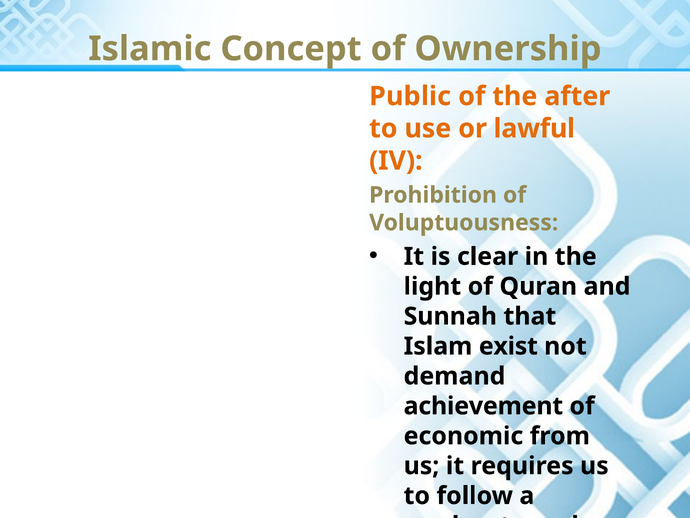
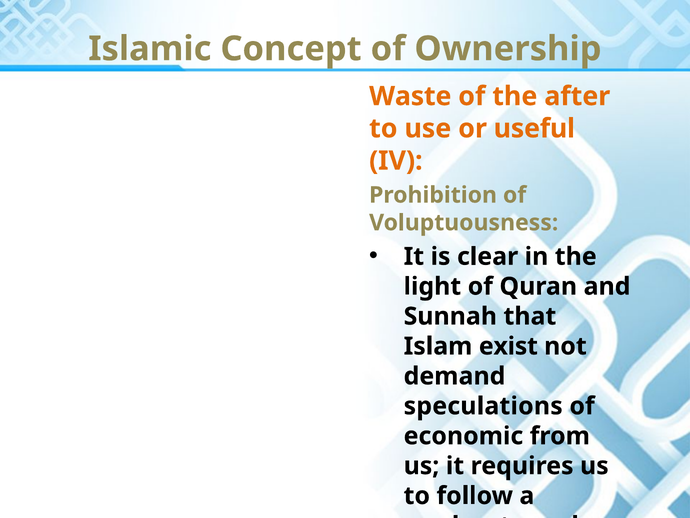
Public: Public -> Waste (410, 96)
lawful: lawful -> useful (534, 128)
achievement: achievement -> speculations (483, 406)
